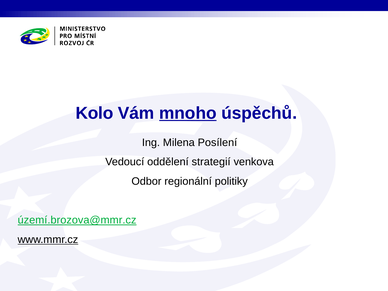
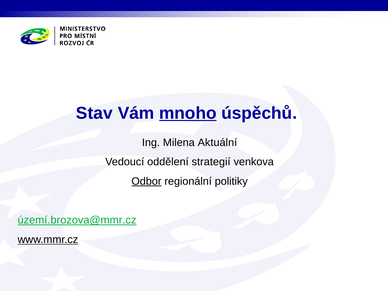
Kolo: Kolo -> Stav (94, 113)
Posílení: Posílení -> Aktuální (217, 142)
Odbor underline: none -> present (146, 181)
